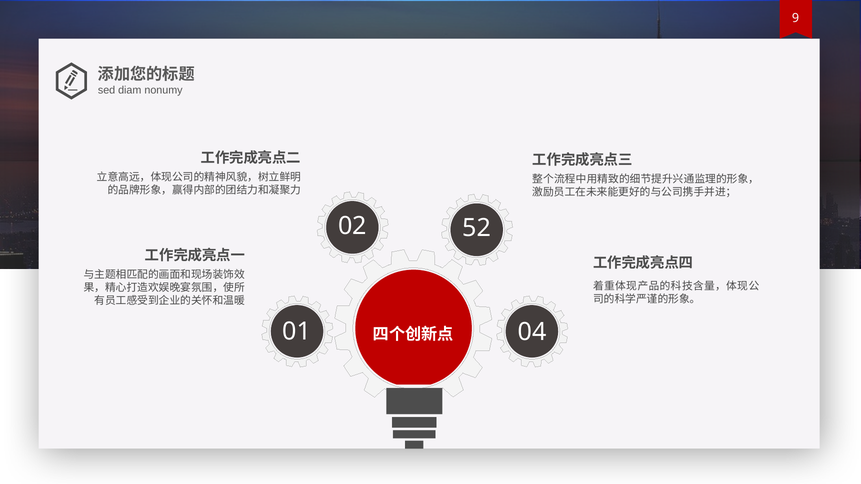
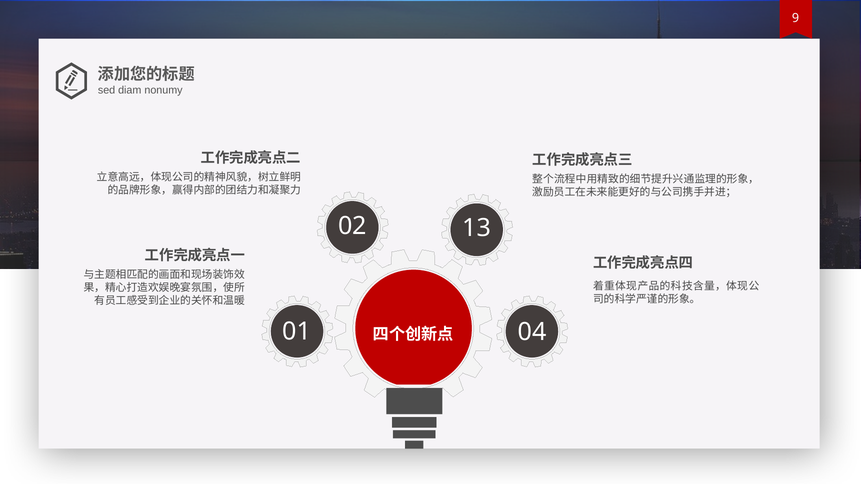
52: 52 -> 13 (477, 228)
